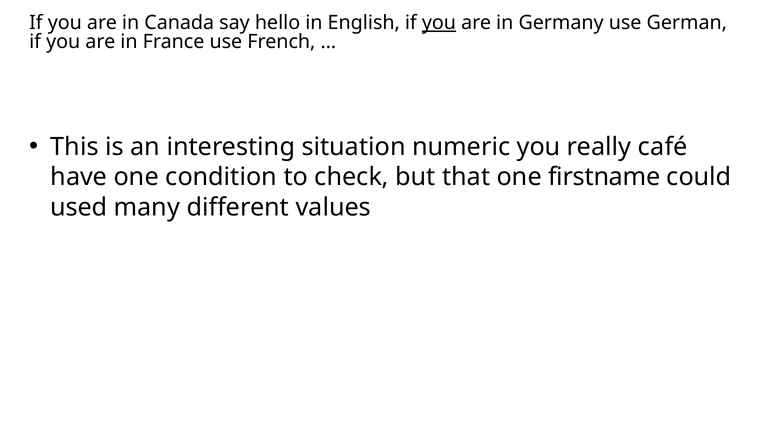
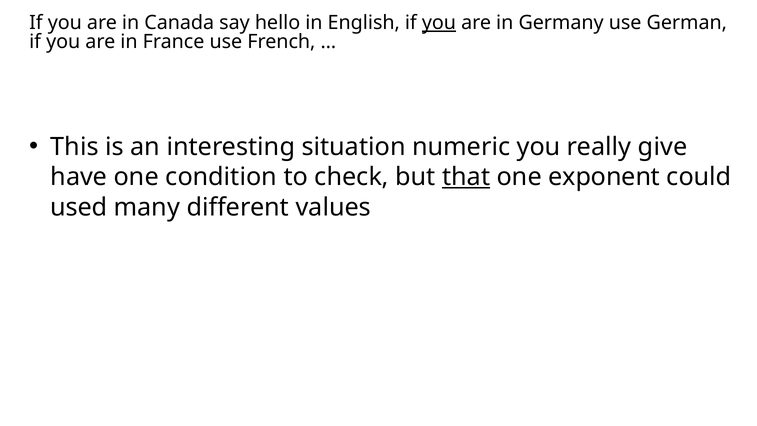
café: café -> give (663, 147)
that underline: none -> present (466, 177)
firstname: firstname -> exponent (604, 177)
